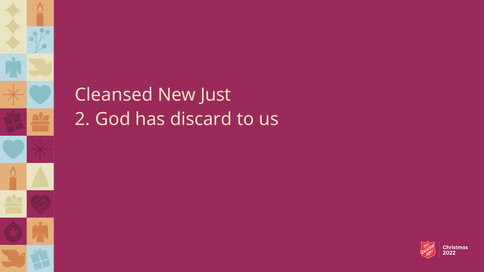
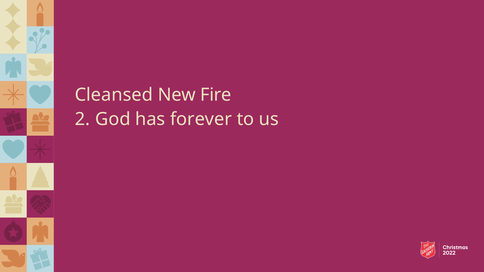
Just: Just -> Fire (216, 95)
discard: discard -> forever (201, 119)
